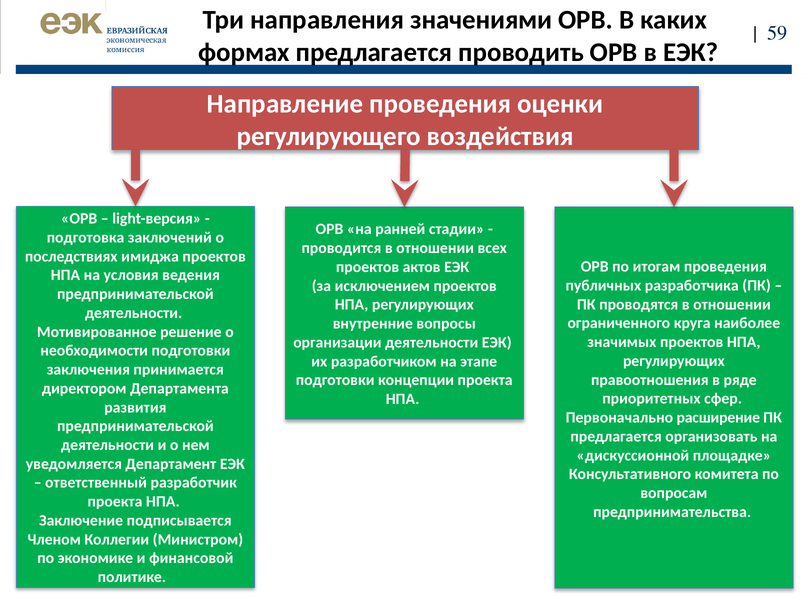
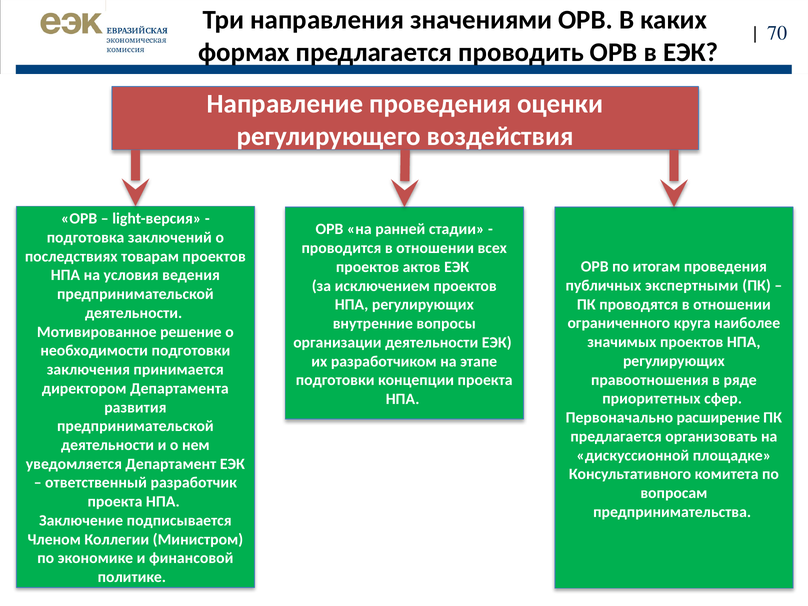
59: 59 -> 70 (777, 33)
имиджа: имиджа -> товарам (150, 256)
разработчика: разработчика -> экспертными (692, 286)
